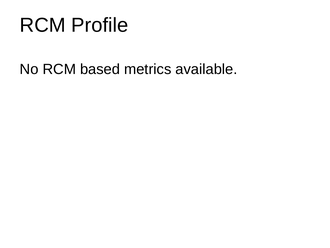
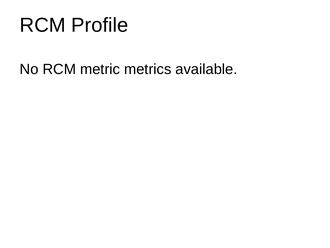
based: based -> metric (100, 69)
